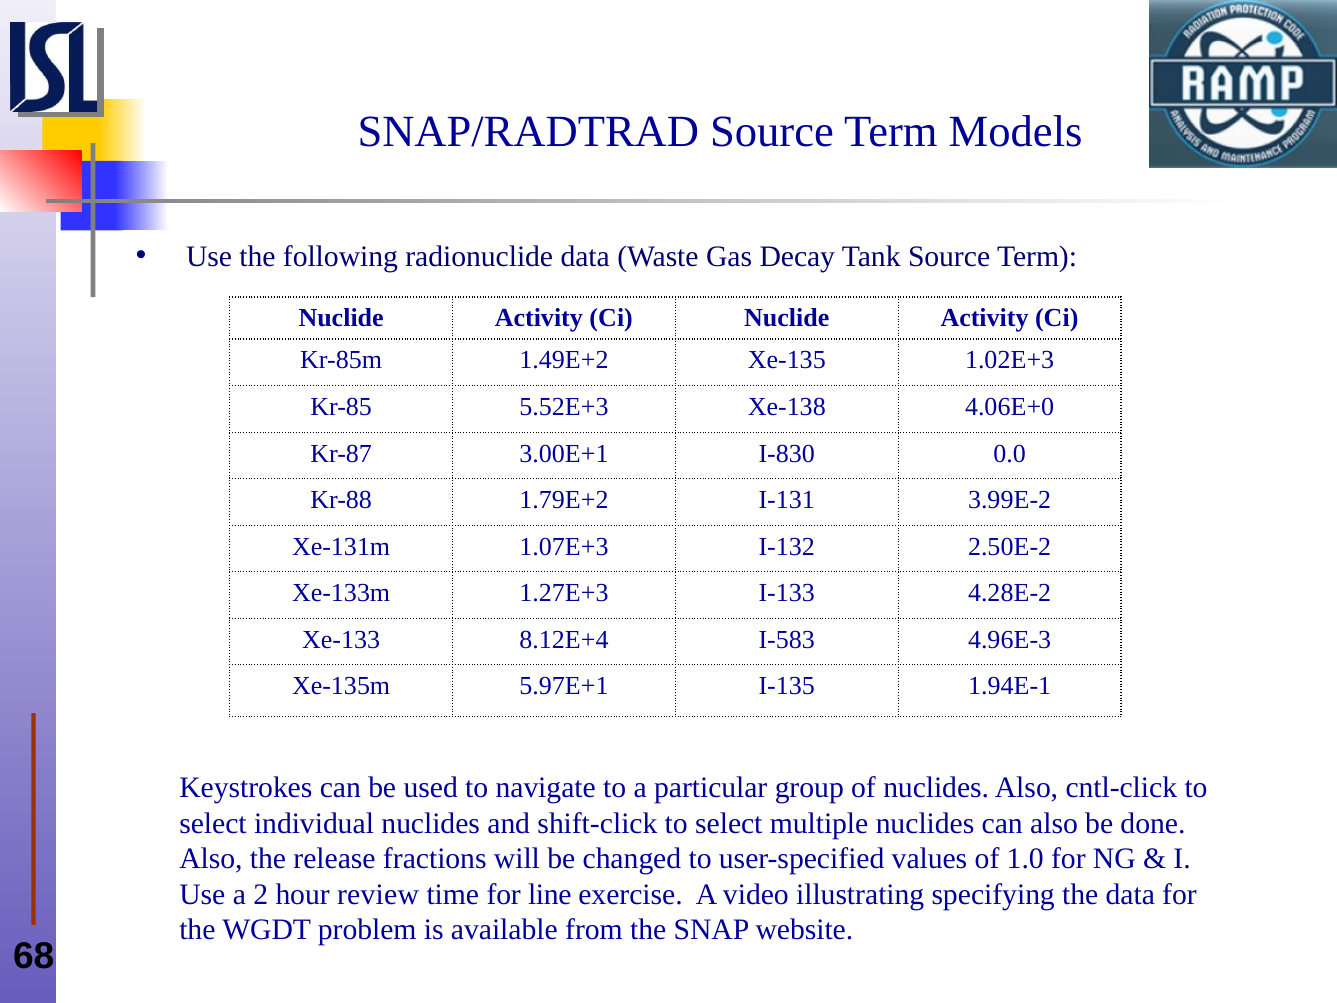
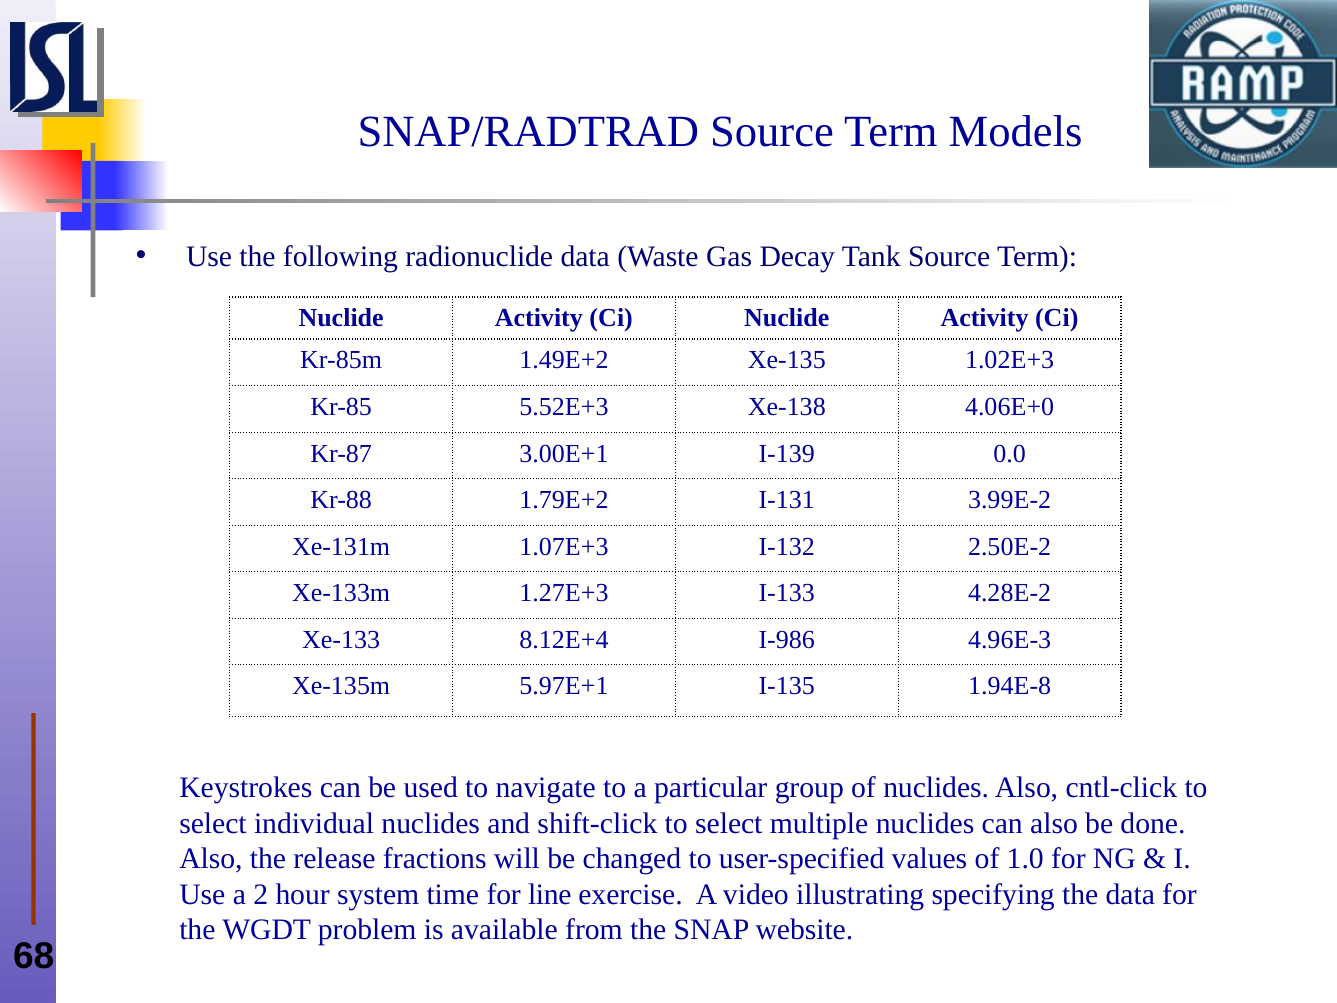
I-830: I-830 -> I-139 (787, 453)
I-583: I-583 -> I-986 (787, 639)
1.94E-1: 1.94E-1 -> 1.94E-8 (1010, 686)
review: review -> system (378, 894)
